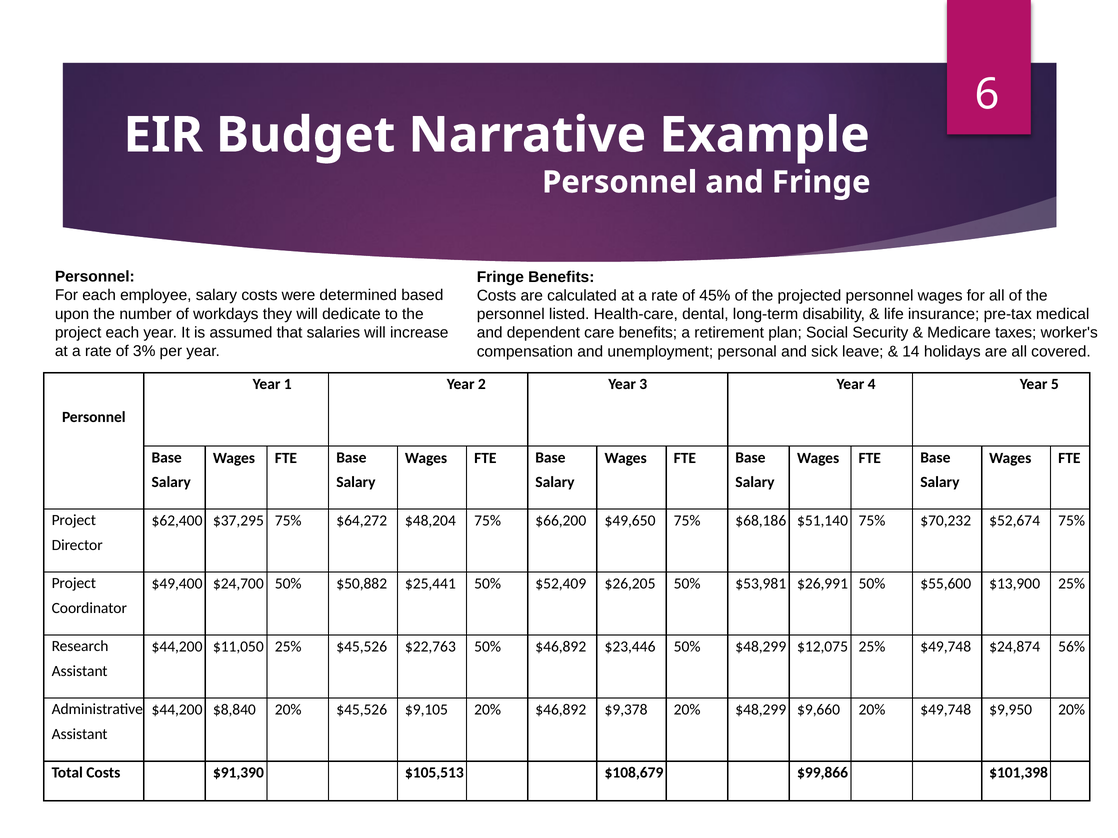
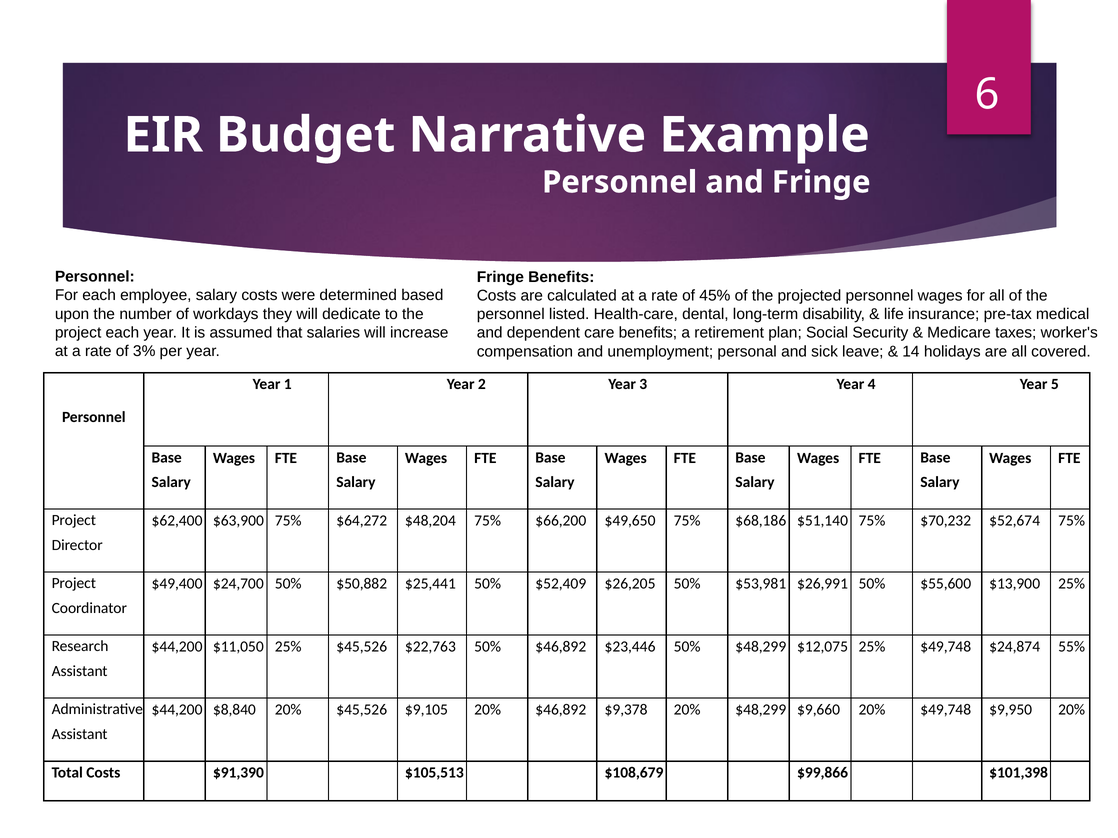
$37,295: $37,295 -> $63,900 (238, 521)
56%: 56% -> 55% (1072, 647)
